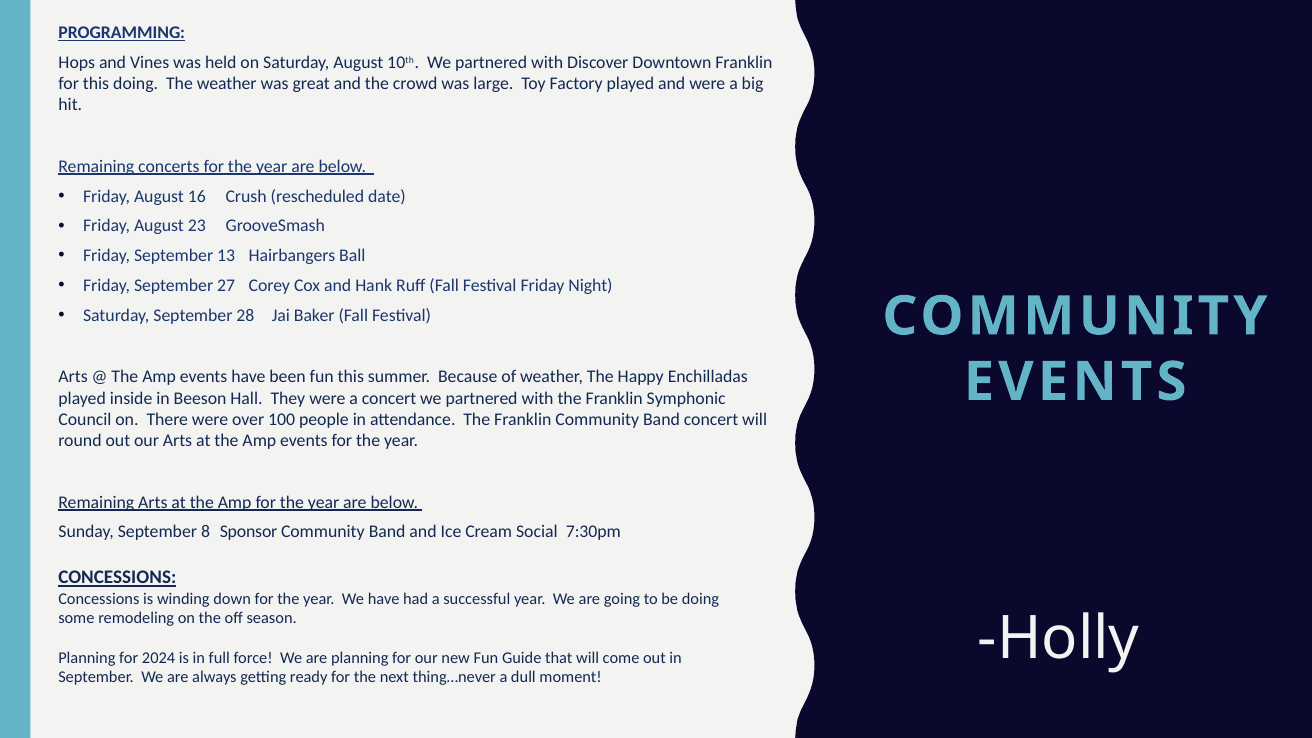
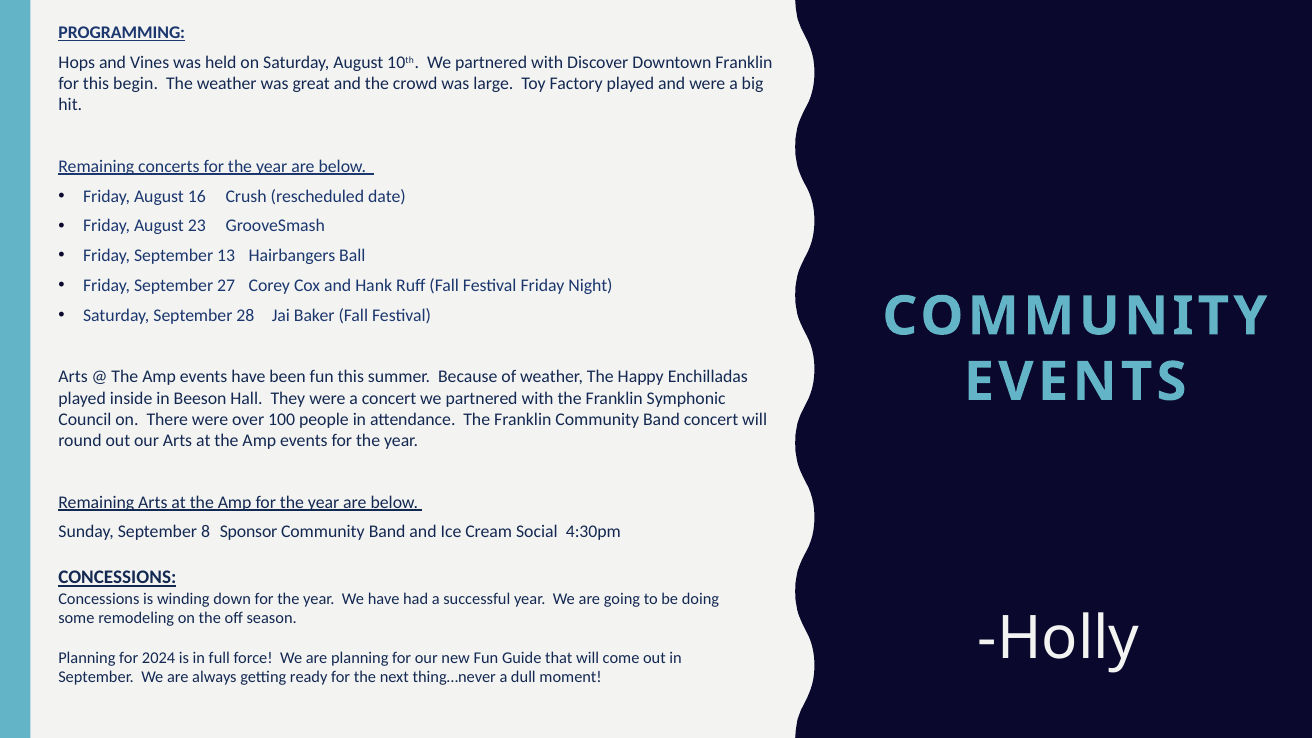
this doing: doing -> begin (136, 84)
7:30pm: 7:30pm -> 4:30pm (593, 532)
